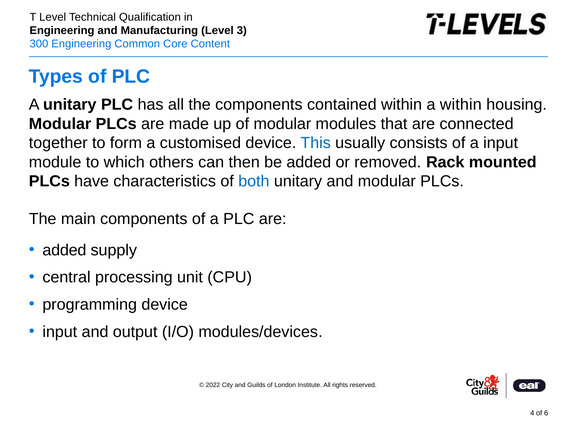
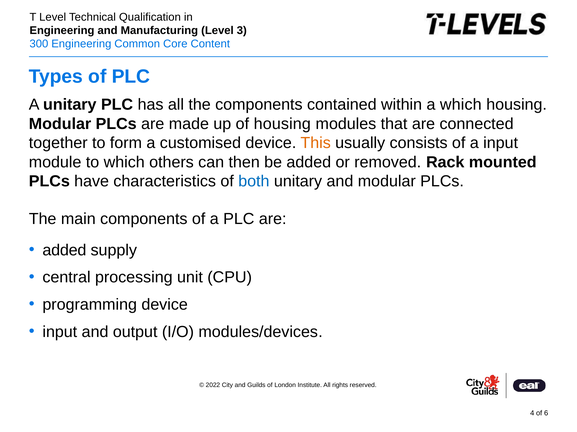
a within: within -> which (461, 105)
of modular: modular -> housing (282, 124)
This colour: blue -> orange (316, 143)
